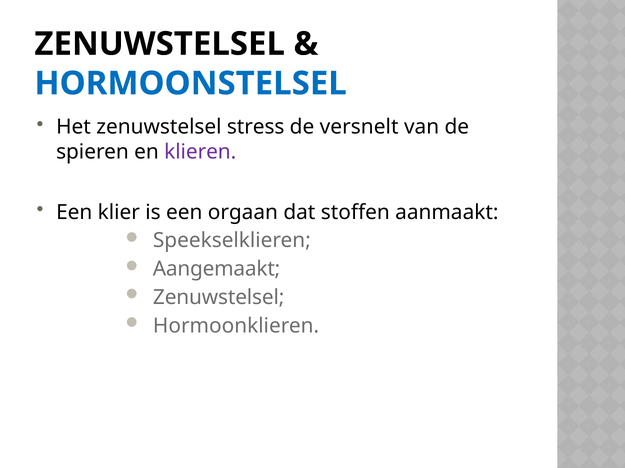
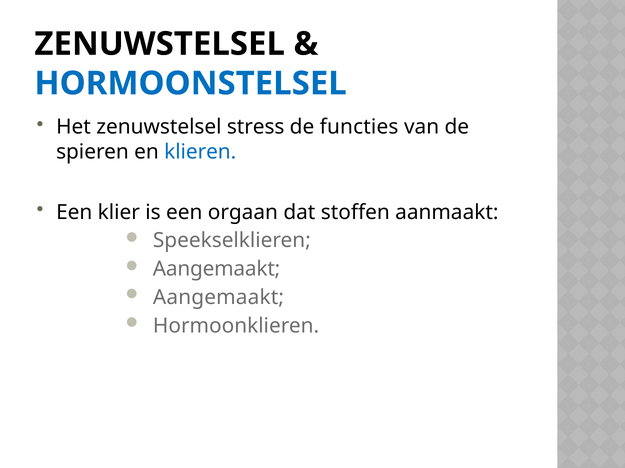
versnelt: versnelt -> functies (359, 127)
klieren colour: purple -> blue (200, 152)
Zenuwstelsel: Zenuwstelsel -> Aangemaakt (219, 298)
